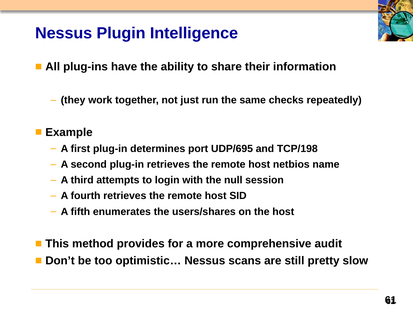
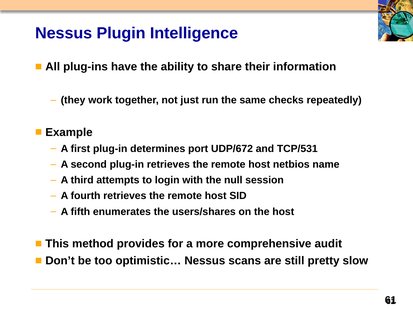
UDP/695: UDP/695 -> UDP/672 (232, 148)
TCP/198: TCP/198 -> TCP/531 (297, 148)
